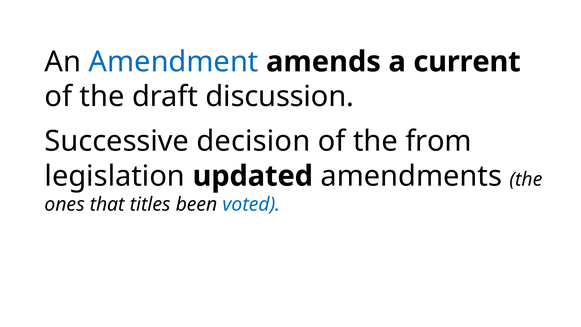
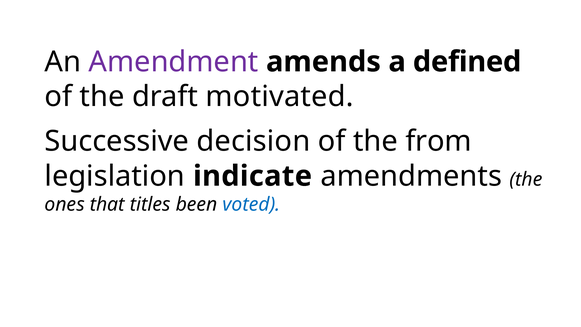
Amendment colour: blue -> purple (174, 62)
current: current -> defined (467, 62)
discussion: discussion -> motivated (280, 97)
updated: updated -> indicate (253, 176)
